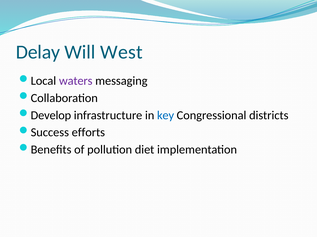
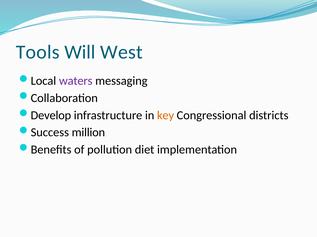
Delay: Delay -> Tools (38, 52)
key colour: blue -> orange (166, 116)
efforts: efforts -> million (88, 133)
